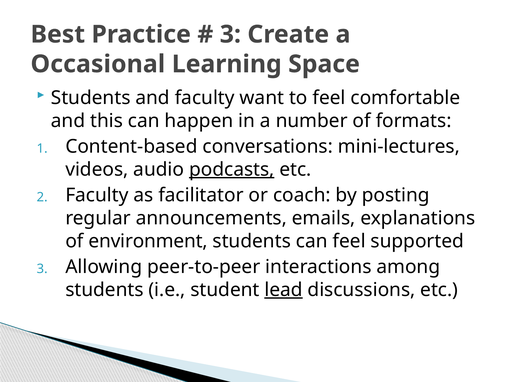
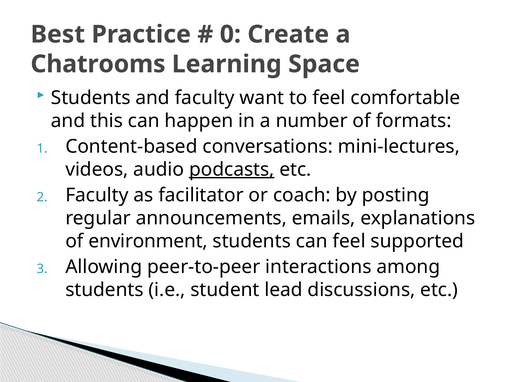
3: 3 -> 0 (230, 34)
Occasional: Occasional -> Chatrooms (98, 64)
lead underline: present -> none (284, 290)
